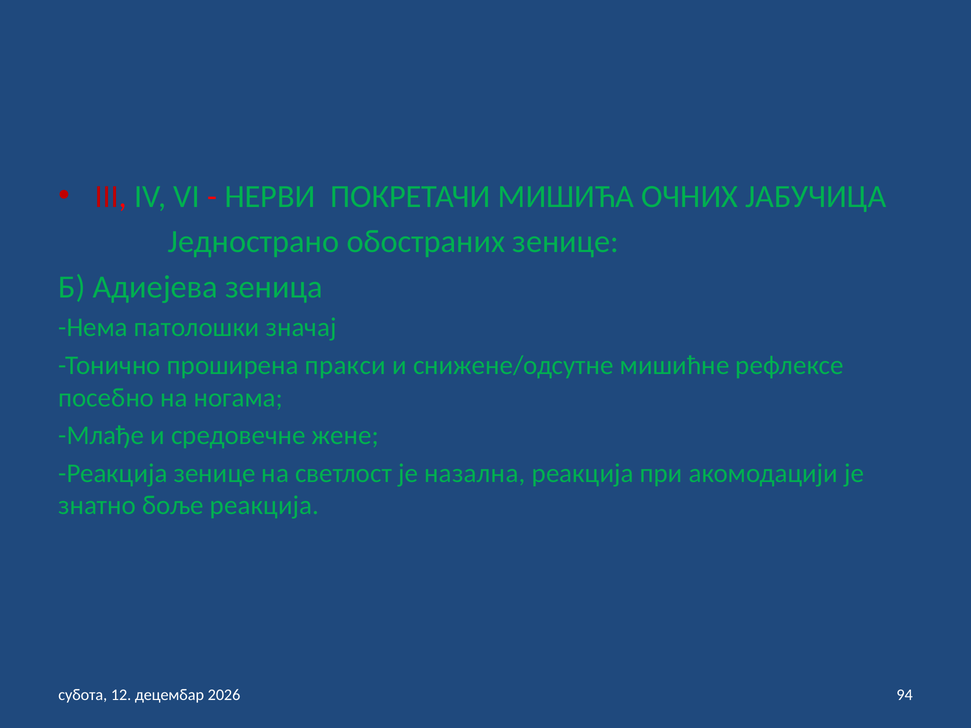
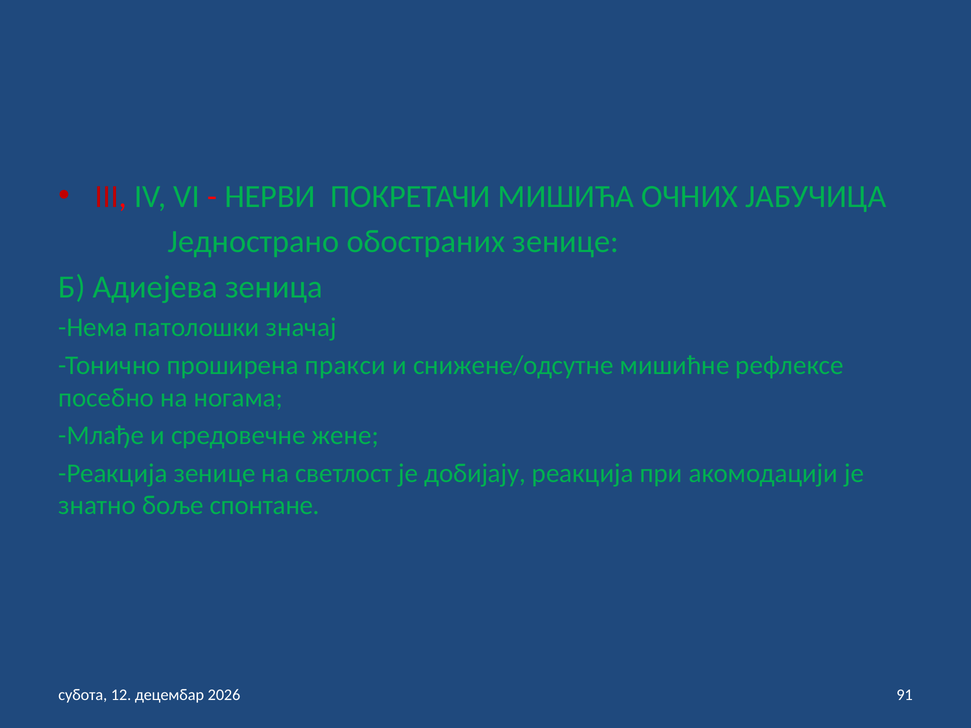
назална: назална -> добијају (475, 473)
боље реакција: реакција -> спонтане (265, 506)
94: 94 -> 91 (905, 695)
